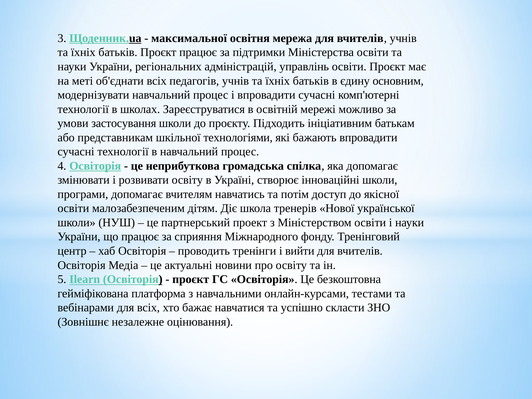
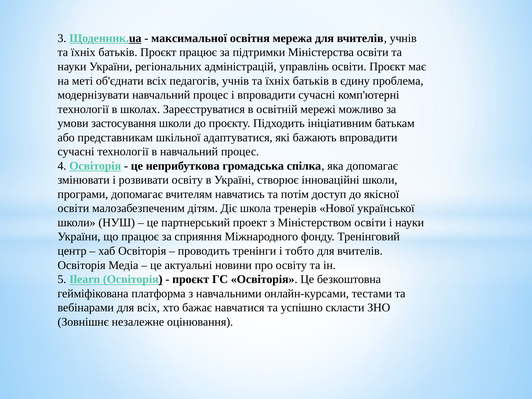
основним: основним -> проблема (398, 81)
технологіями: технологіями -> адаптуватися (238, 138)
вийти: вийти -> тобто (300, 251)
